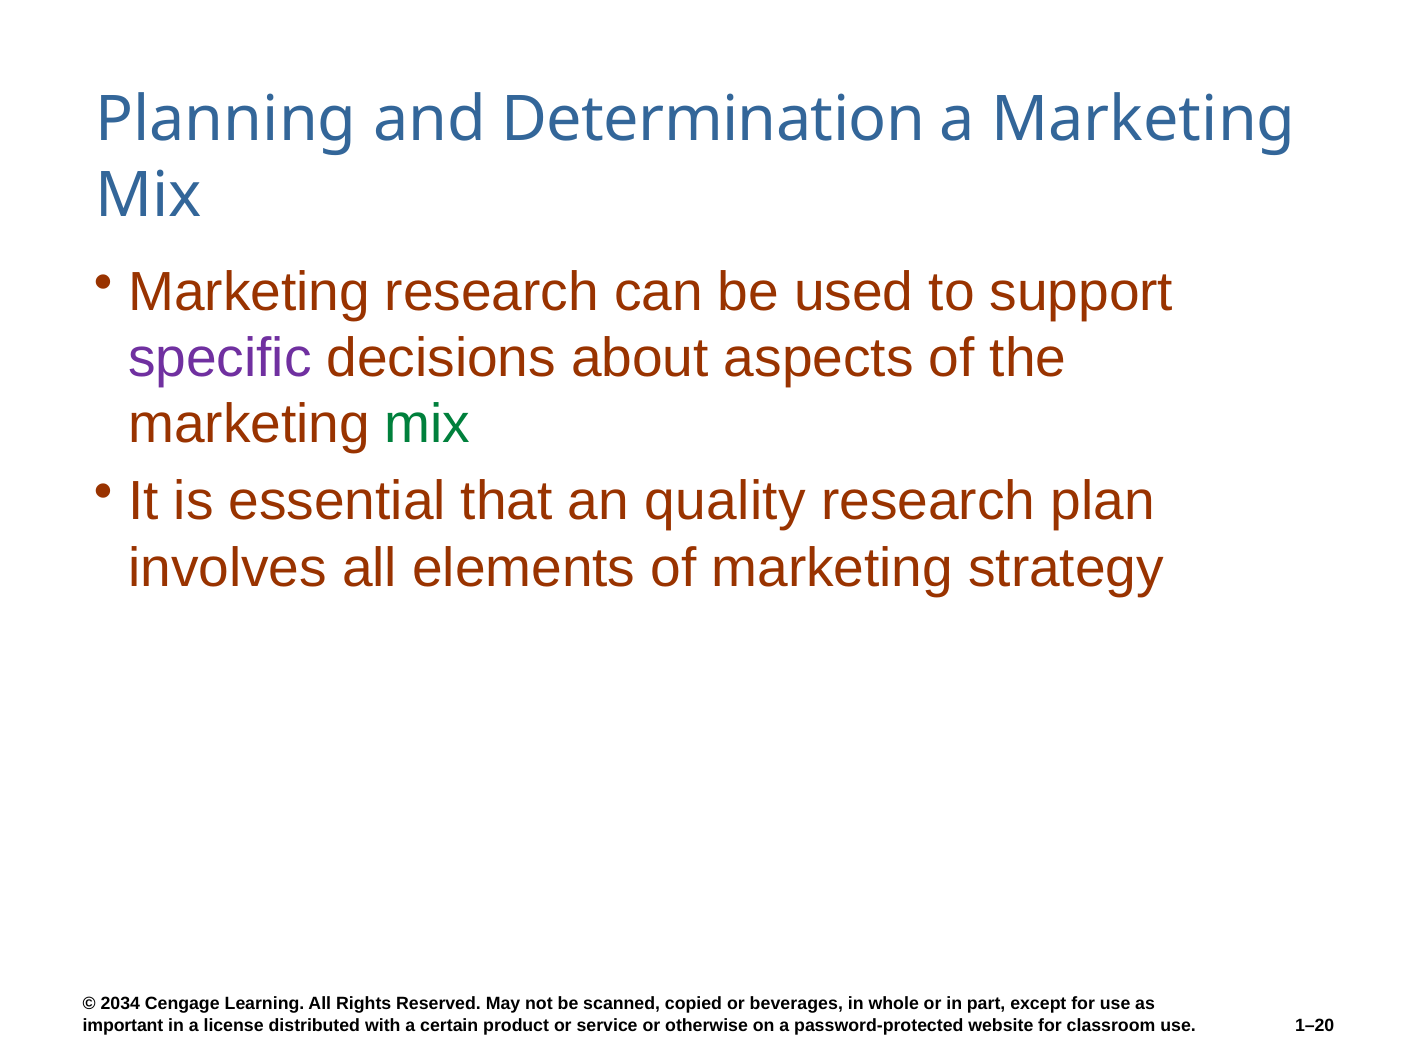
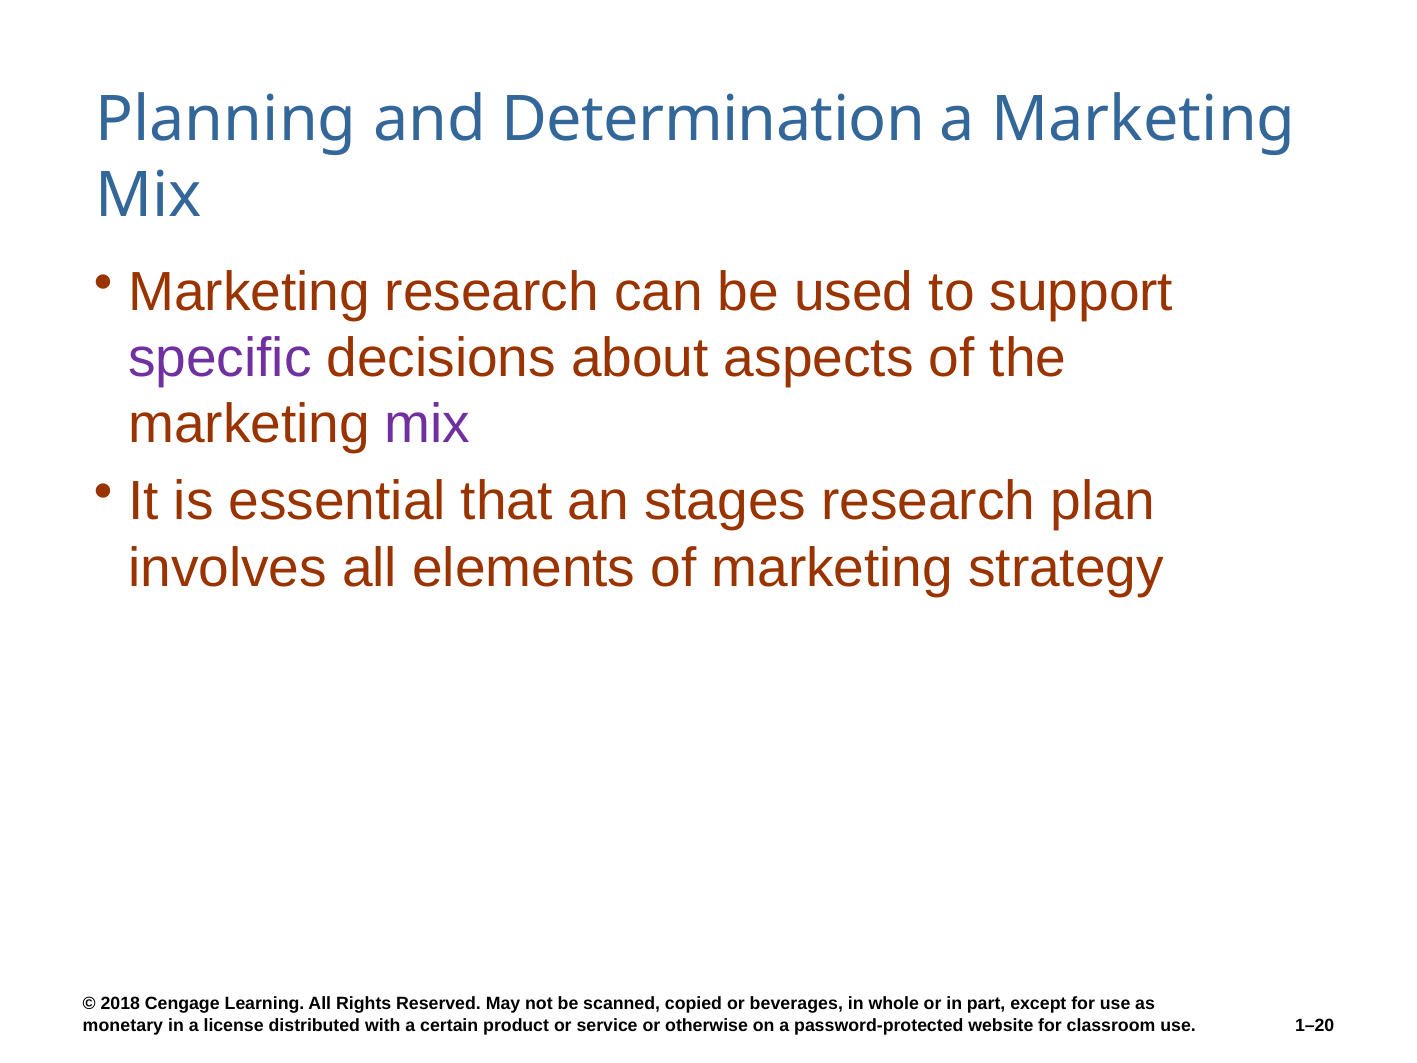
mix colour: green -> purple (428, 424)
quality: quality -> stages (725, 502)
2034: 2034 -> 2018 (120, 1004)
important: important -> monetary (123, 1025)
